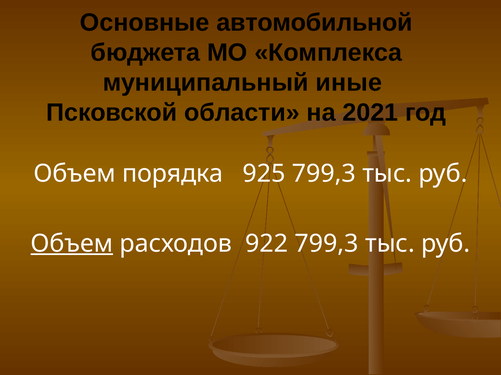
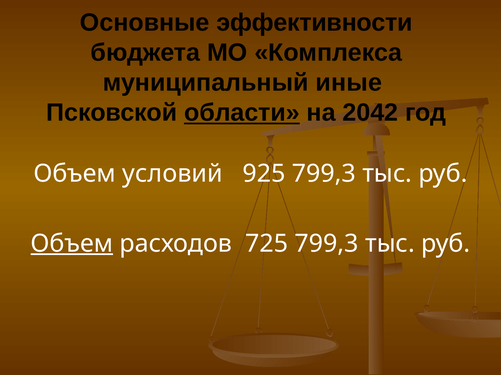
автомобильной: автомобильной -> эффективности (315, 23)
области underline: none -> present (242, 113)
2021: 2021 -> 2042 (370, 113)
порядка: порядка -> условий (173, 174)
922: 922 -> 725 (267, 244)
